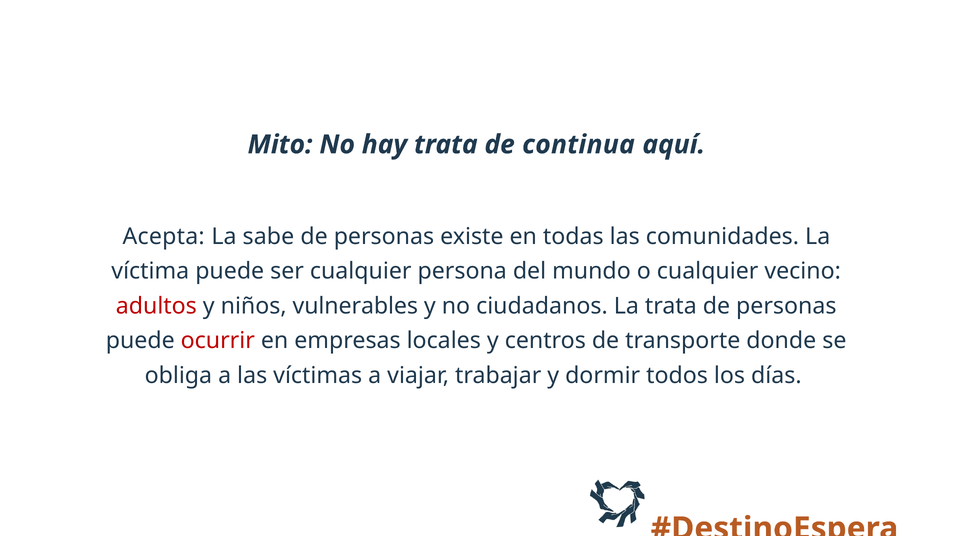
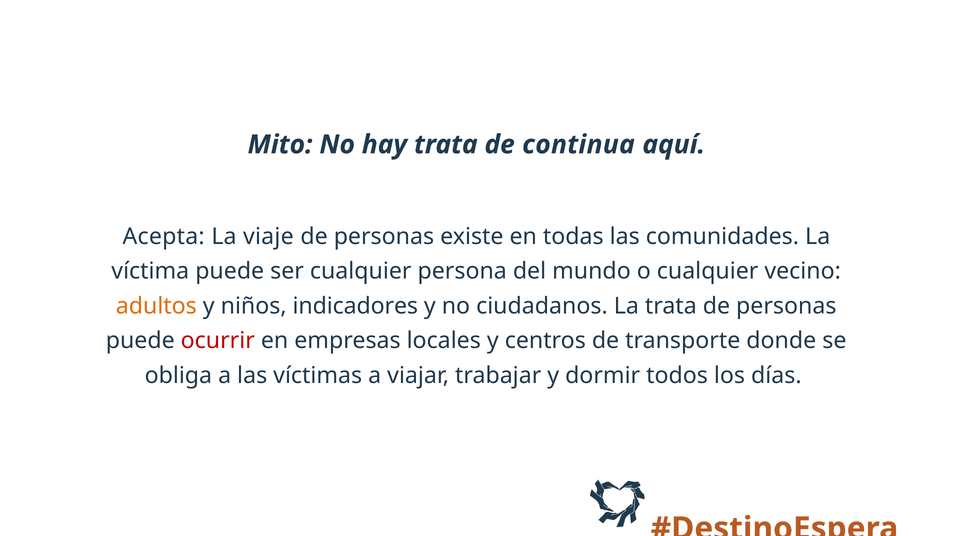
sabe: sabe -> viaje (268, 237)
adultos colour: red -> orange (156, 306)
vulnerables: vulnerables -> indicadores (355, 306)
